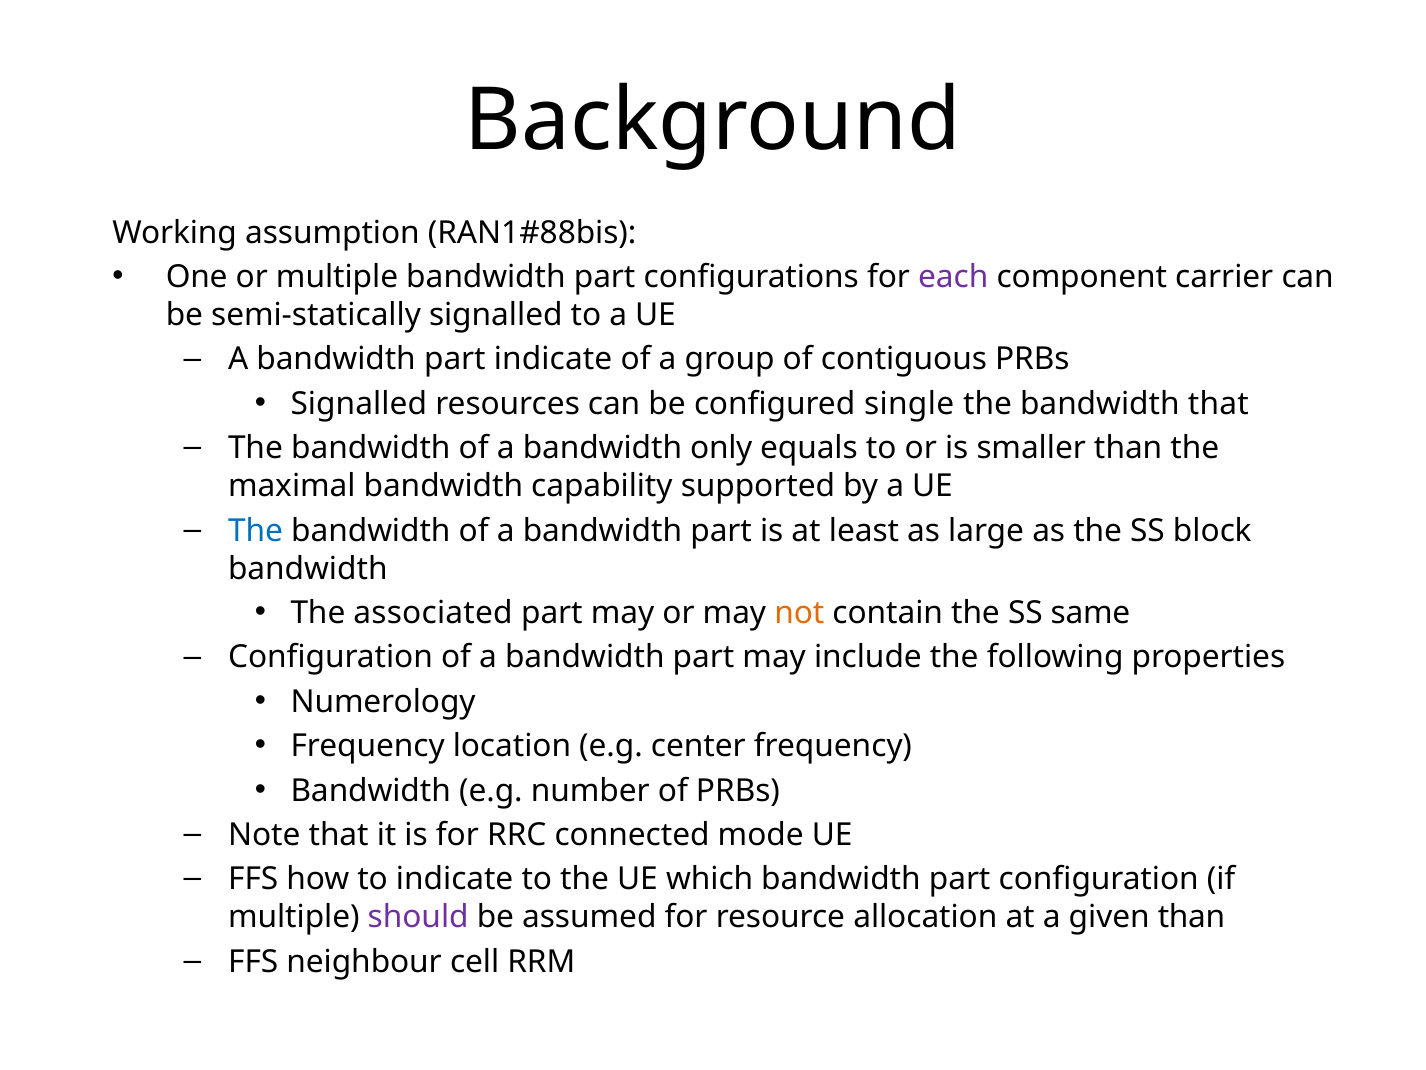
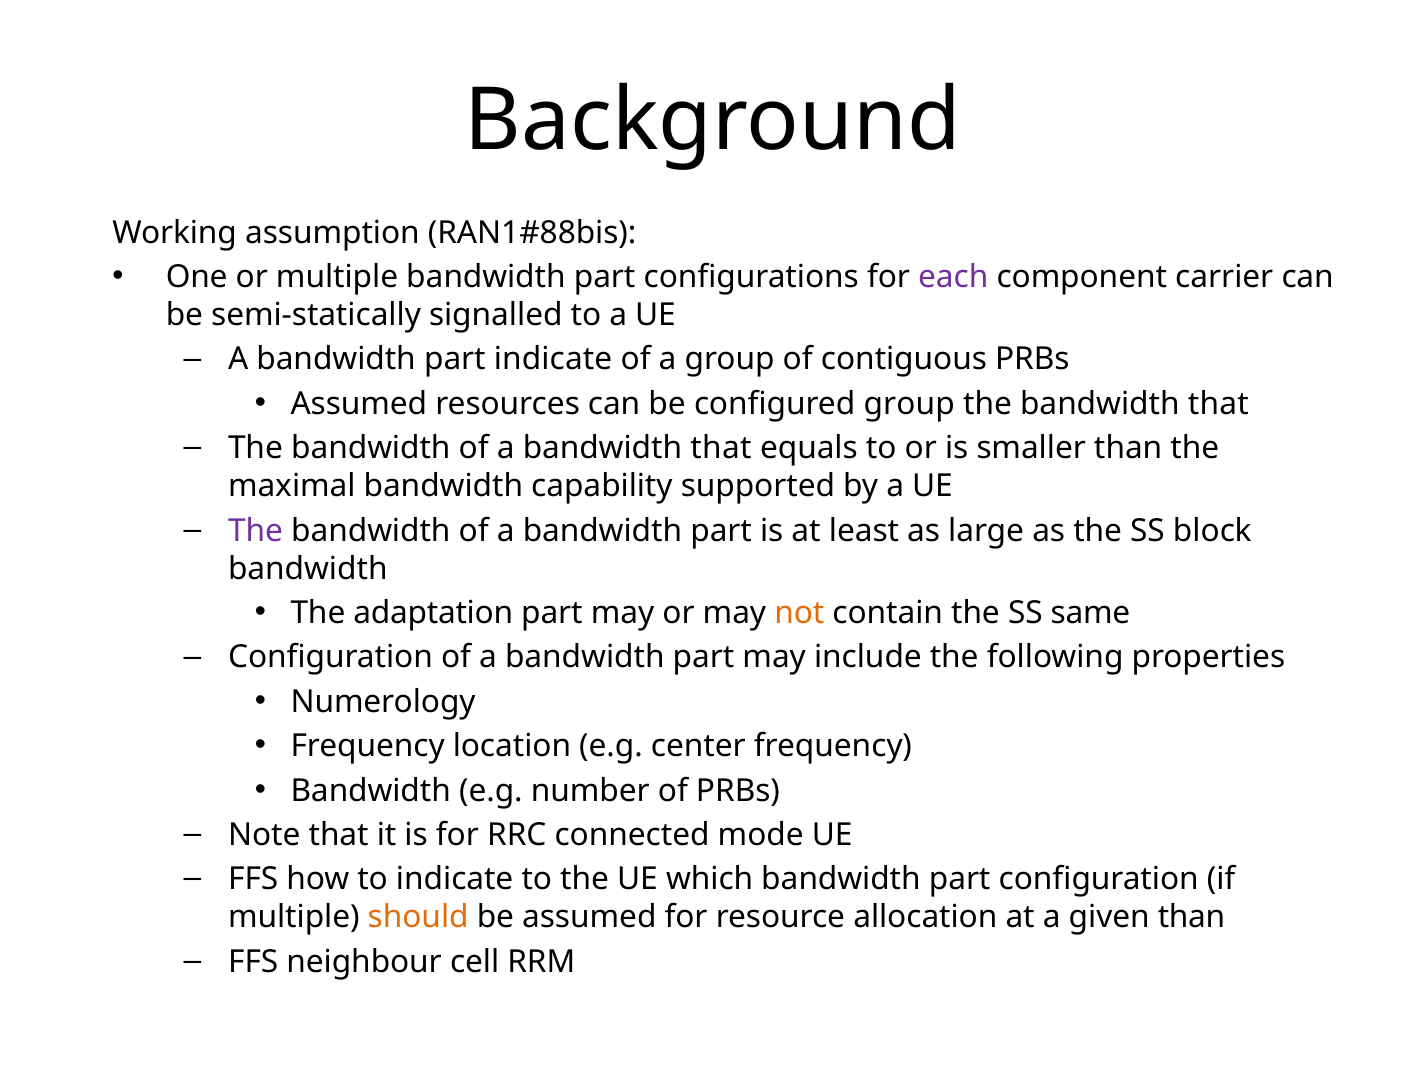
Signalled: Signalled -> Assumed (359, 404)
configured single: single -> group (909, 404)
a bandwidth only: only -> that (721, 448)
The colour: blue -> purple (256, 530)
associated: associated -> adaptation (433, 613)
should colour: purple -> orange (418, 917)
